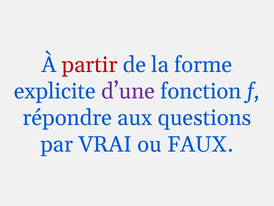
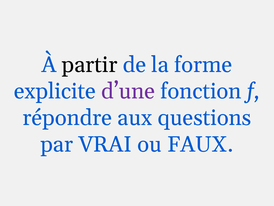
partir colour: red -> black (90, 65)
